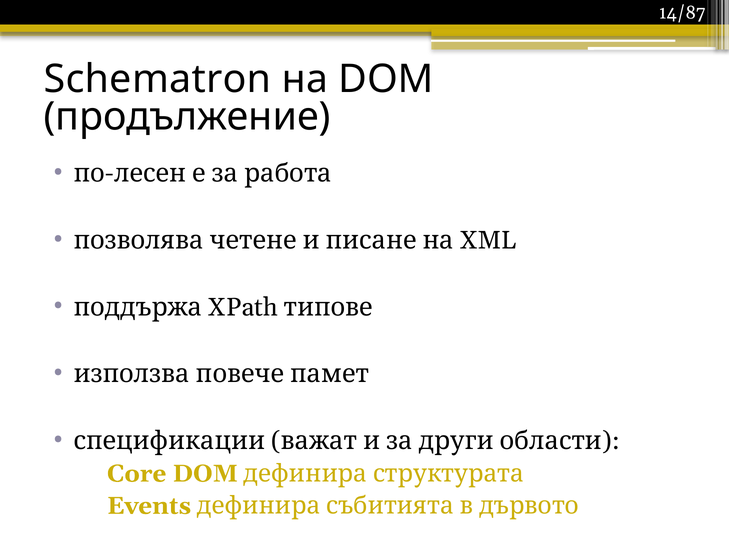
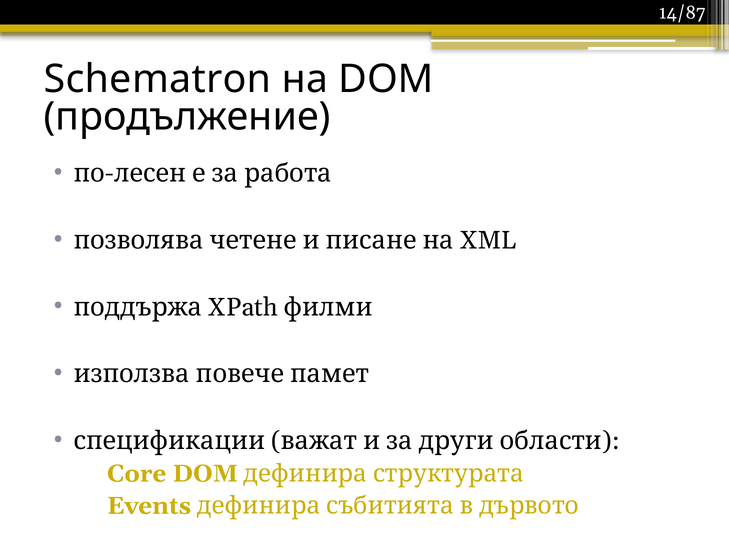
типове: типове -> филми (328, 307)
